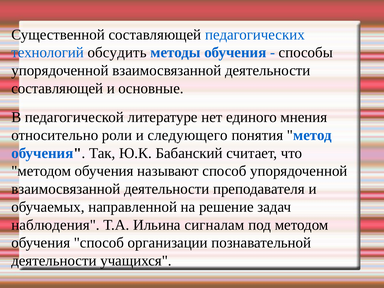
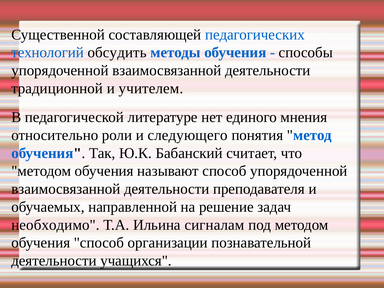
составляющей: составляющей -> традиционной (57, 88)
основные: основные -> учителем (151, 88)
наблюдения: наблюдения -> необходимо (55, 225)
